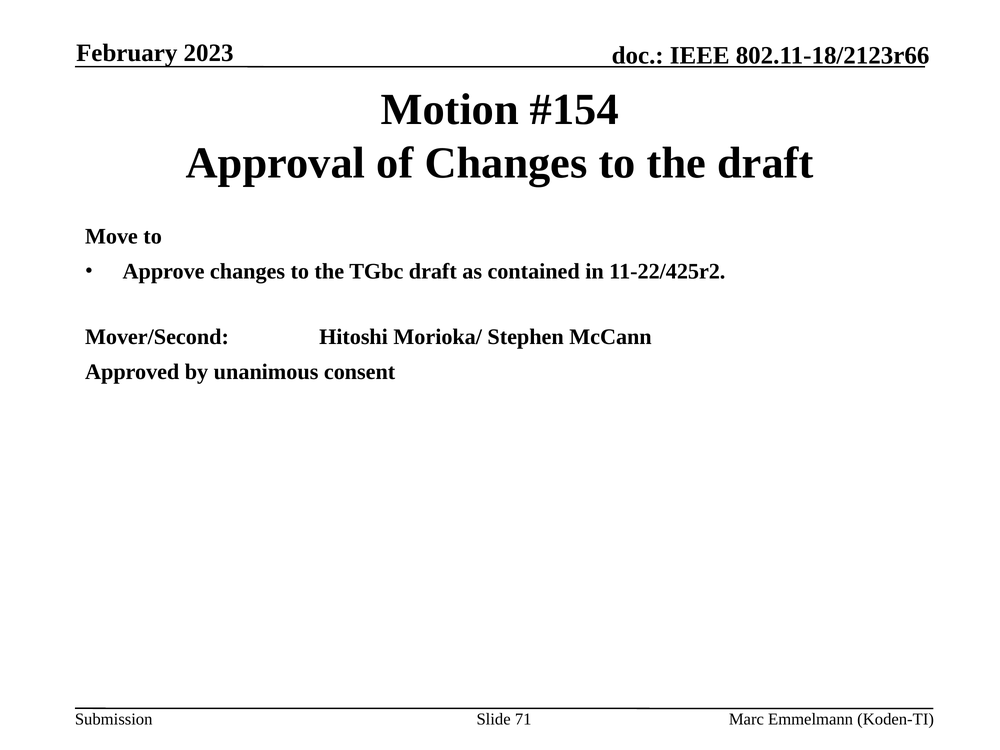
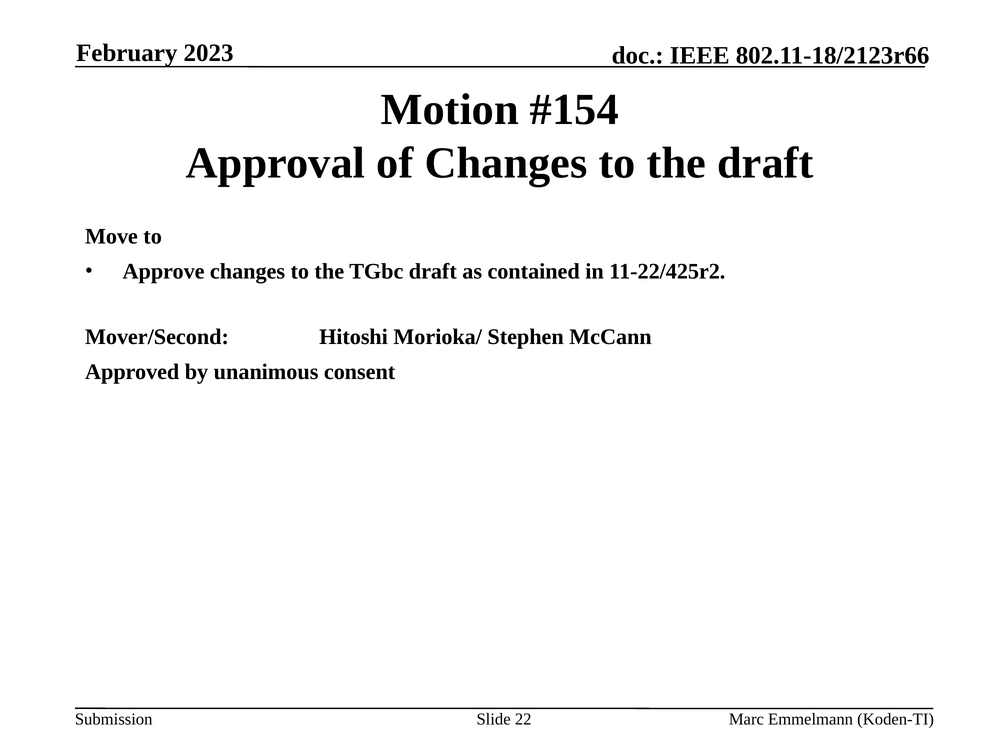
71: 71 -> 22 (523, 719)
